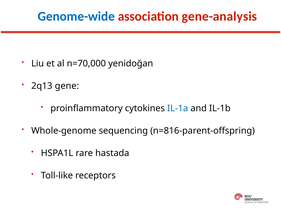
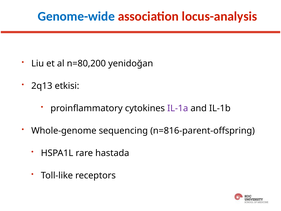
gene-analysis: gene-analysis -> locus-analysis (219, 16)
n=70,000: n=70,000 -> n=80,200 (86, 63)
gene: gene -> etkisi (67, 86)
IL-1a colour: blue -> purple (178, 108)
